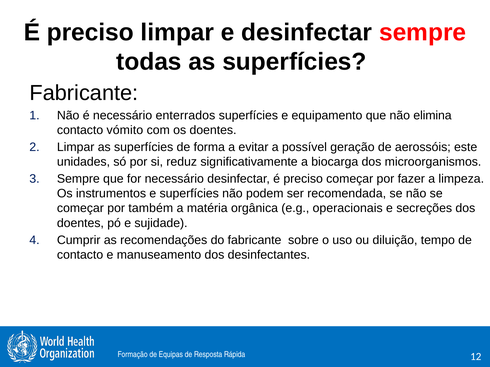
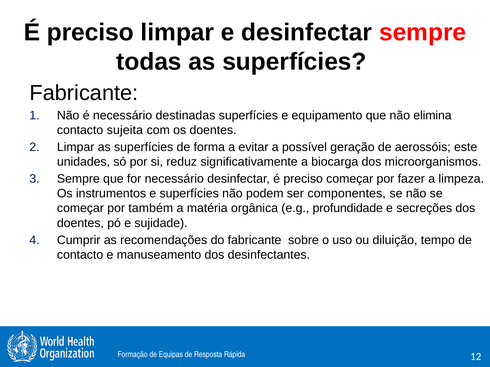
enterrados: enterrados -> destinadas (185, 115)
vómito: vómito -> sujeita (125, 130)
recomendada: recomendada -> componentes (347, 194)
operacionais: operacionais -> profundidade (348, 209)
